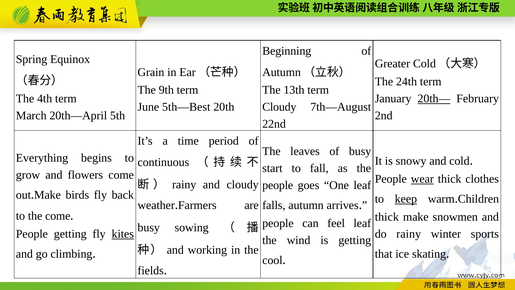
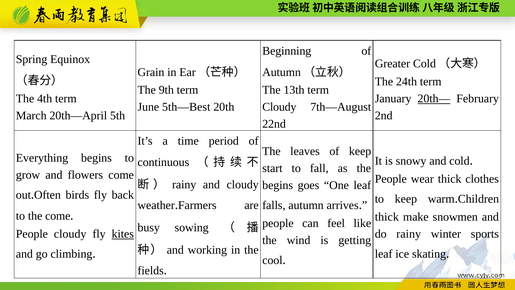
of busy: busy -> keep (360, 151)
wear underline: present -> none (422, 179)
people: people -> begins (278, 185)
Make: Make -> Often (47, 195)
keep underline: present -> none (406, 199)
feel leaf: leaf -> like (362, 223)
People getting: getting -> cloudy (70, 234)
that: that -> leaf (384, 254)
